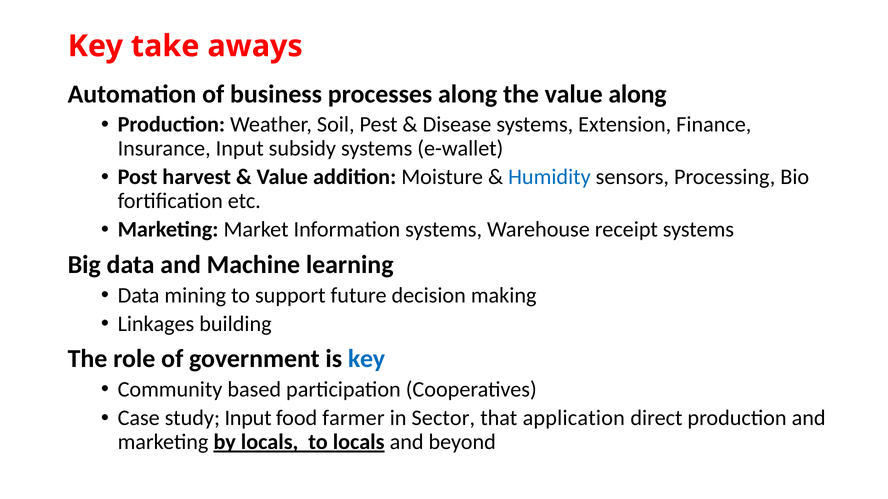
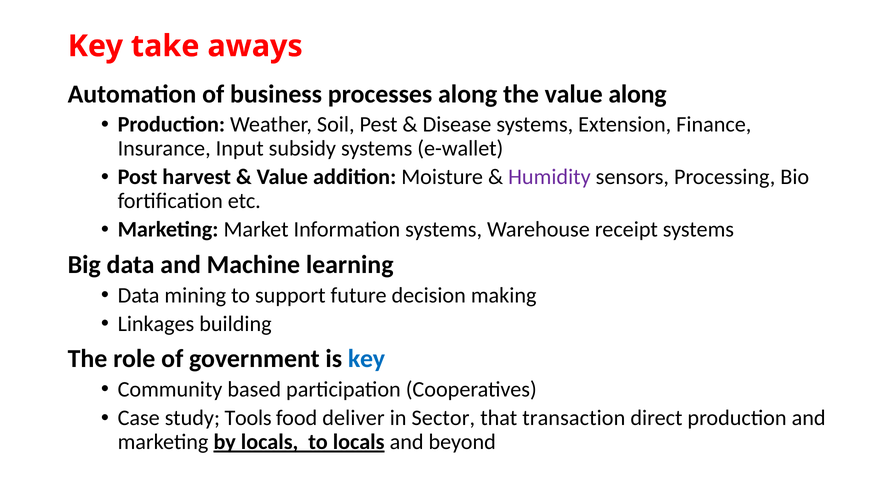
Humidity colour: blue -> purple (549, 177)
study Input: Input -> Tools (248, 418)
farmer: farmer -> deliver (353, 418)
application: application -> transaction (574, 418)
